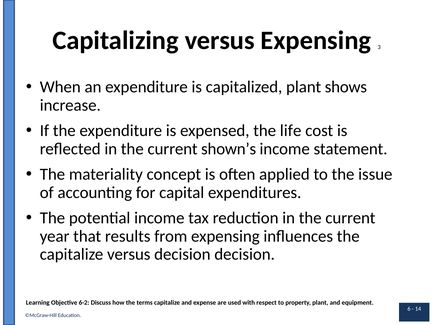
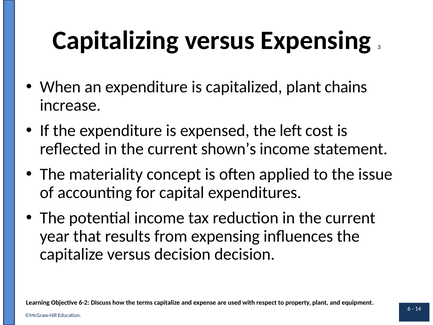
shows: shows -> chains (346, 87)
life: life -> left (291, 131)
